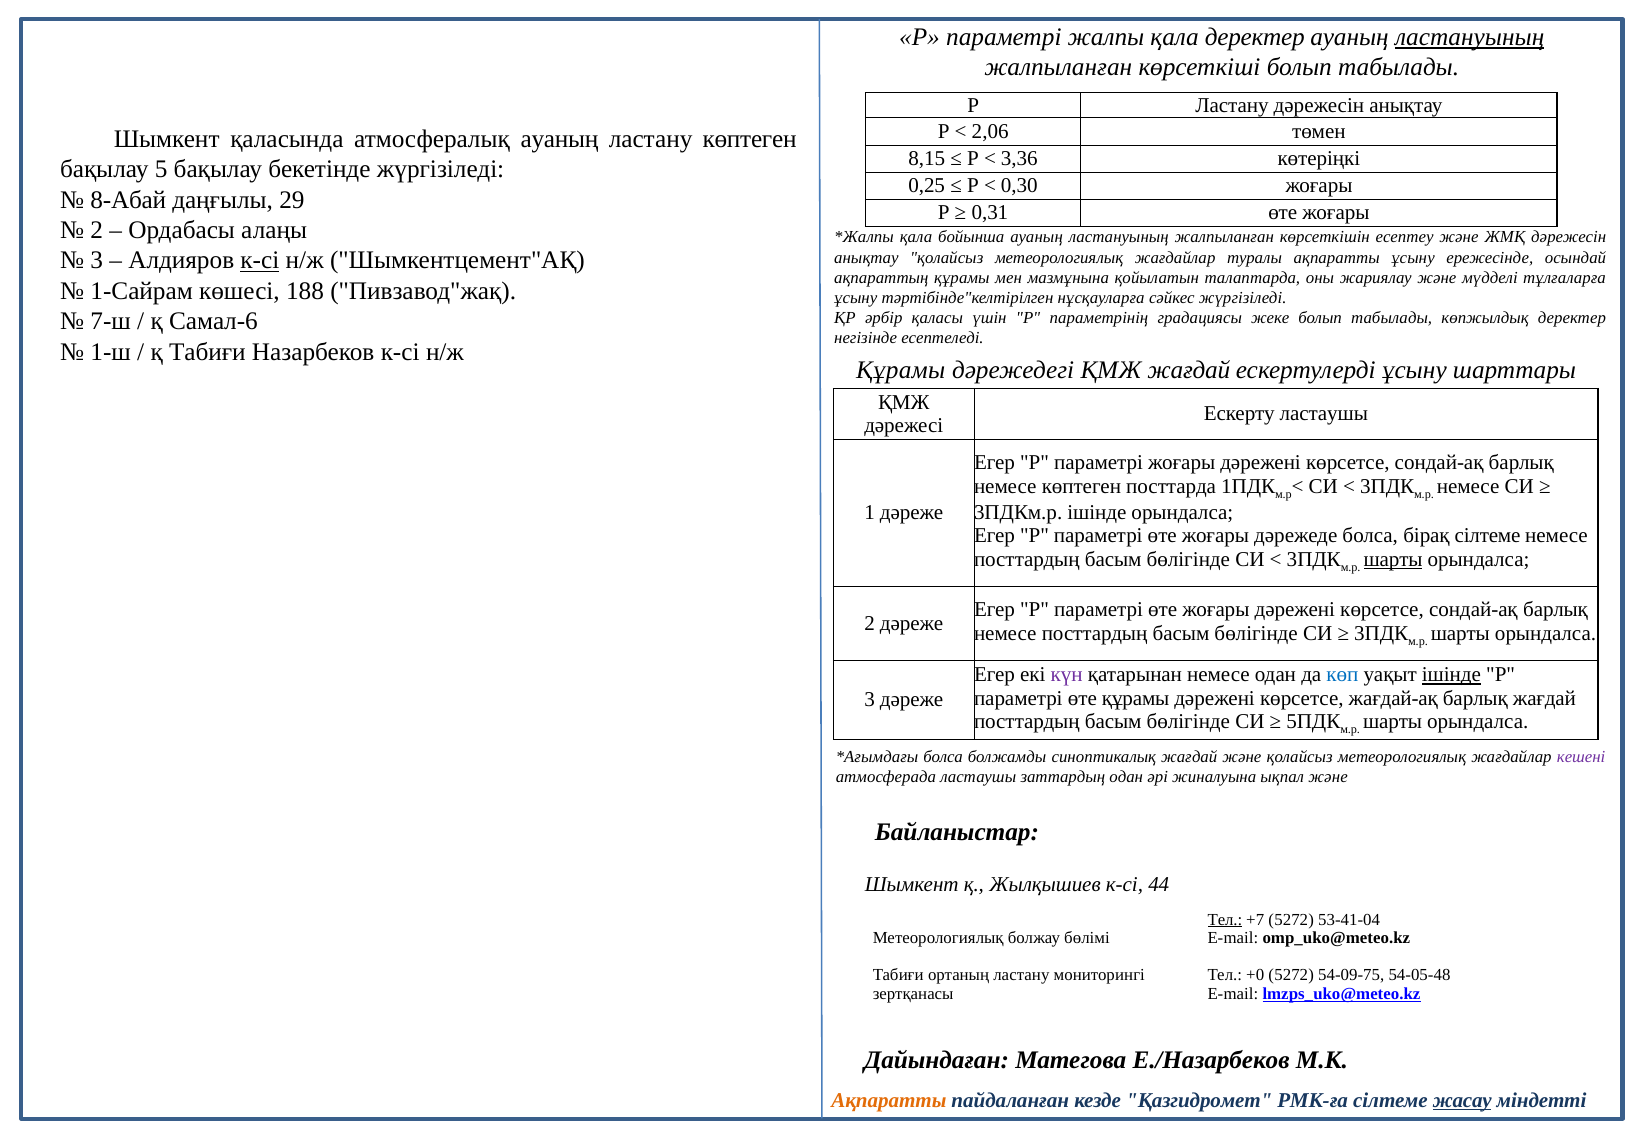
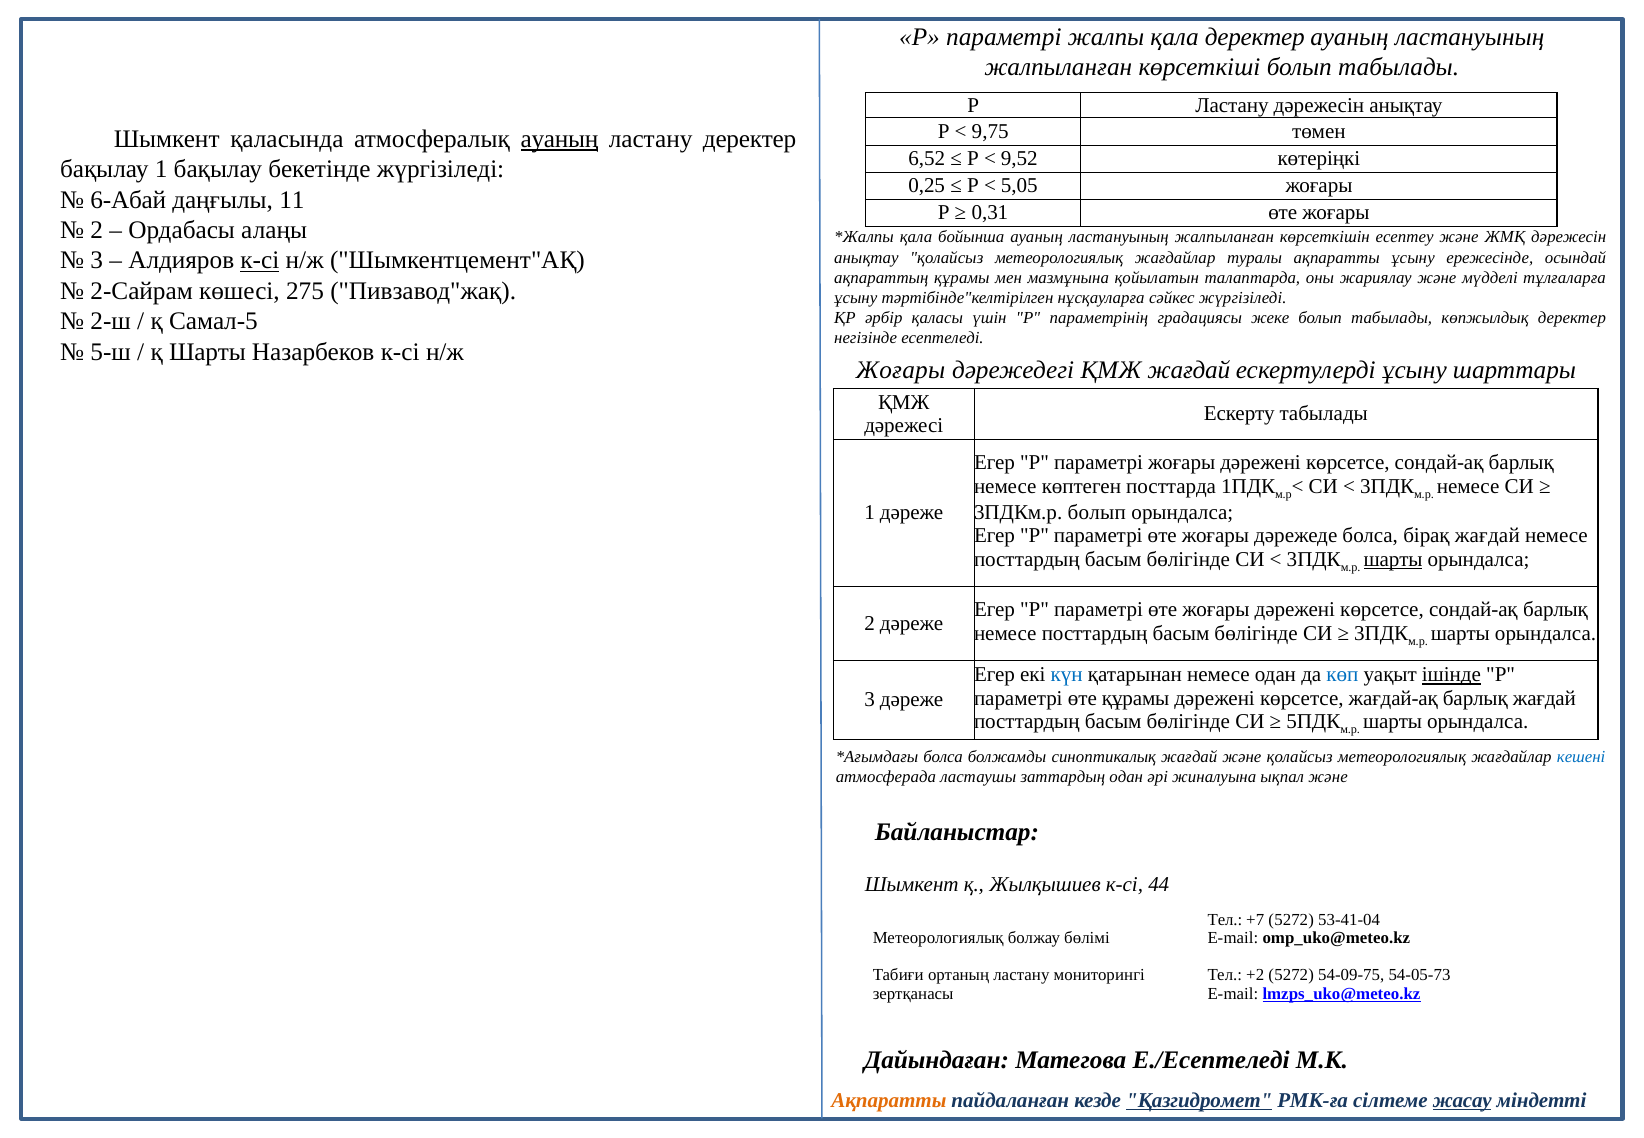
ластануының underline: present -> none (1470, 37)
2,06: 2,06 -> 9,75 (990, 131)
ауаның underline: none -> present (559, 139)
ластану көптеген: көптеген -> деректер (750, 139)
8,15: 8,15 -> 6,52 (927, 158)
3,36: 3,36 -> 9,52 (1019, 158)
бақылау 5: 5 -> 1 (161, 170)
0,30: 0,30 -> 5,05 (1019, 186)
8-Абай: 8-Абай -> 6-Абай (128, 200)
29: 29 -> 11 (292, 200)
1-Сайрам: 1-Сайрам -> 2-Сайрам (142, 291)
188: 188 -> 275 (305, 291)
7-ш: 7-ш -> 2-ш (111, 321)
Самал-6: Самал-6 -> Самал-5 (213, 321)
1-ш: 1-ш -> 5-ш (111, 352)
қ Табиғи: Табиғи -> Шарты (207, 352)
Құрамы: Құрамы -> Жоғары (901, 371)
Ескерту ластаушы: ластаушы -> табылады (1324, 414)
3ПДКм.р ішінде: ішінде -> болып (1097, 513)
бірақ сілтеме: сілтеме -> жағдай (1487, 536)
күн colour: purple -> blue (1067, 675)
кешені colour: purple -> blue (1581, 757)
Тел underline: present -> none (1225, 920)
+0: +0 -> +2 (1255, 976)
54-05-48: 54-05-48 -> 54-05-73 (1419, 976)
Е./Назарбеков: Е./Назарбеков -> Е./Есептеледі (1211, 1060)
Қазгидромет underline: none -> present (1199, 1100)
